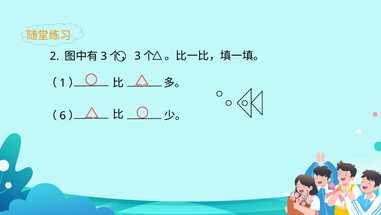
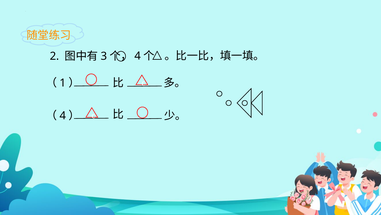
3: 3 -> 4 (138, 56)
6: 6 -> 4 (63, 115)
